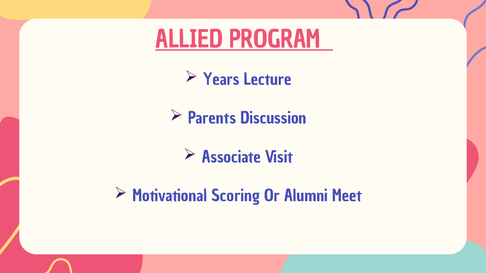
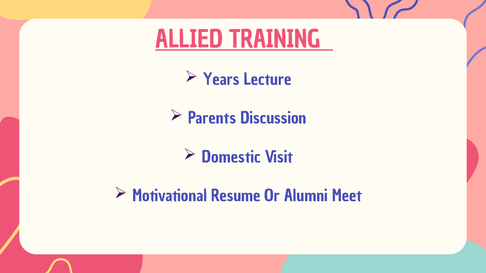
PROGRAM: PROGRAM -> TRAINING (275, 40)
Associate: Associate -> Domestic (231, 157)
Scoring: Scoring -> Resume (236, 196)
